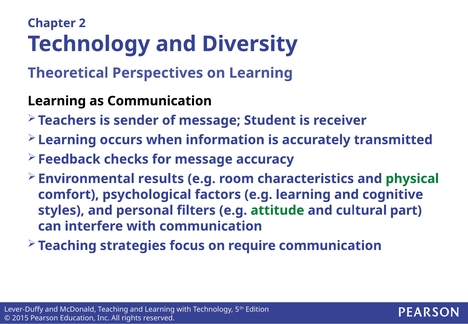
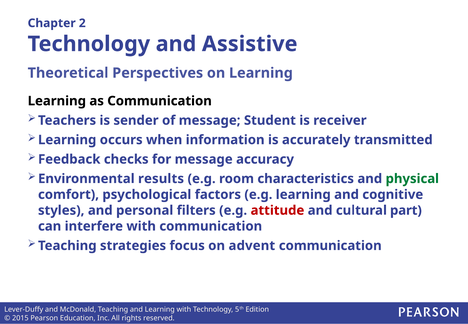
Diversity: Diversity -> Assistive (250, 44)
attitude colour: green -> red (277, 210)
require: require -> advent (252, 246)
